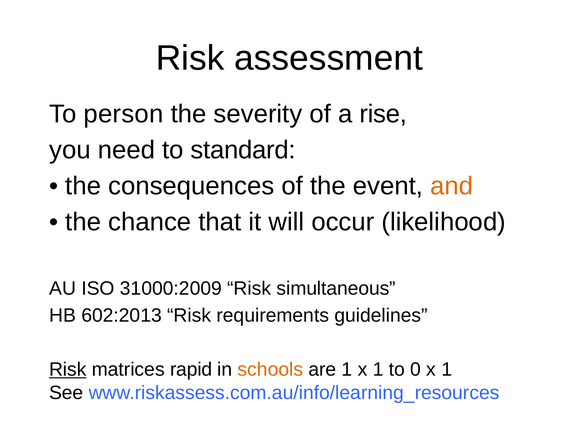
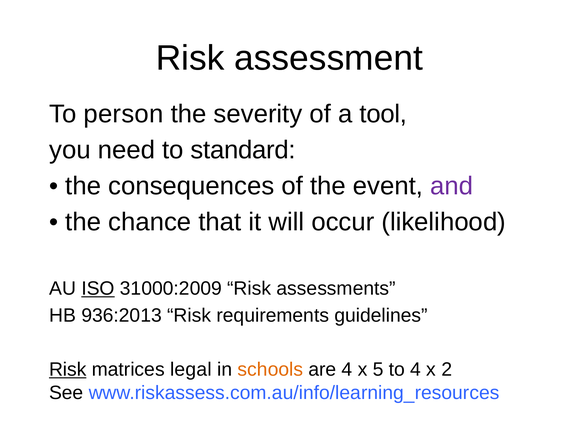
rise: rise -> tool (383, 114)
and colour: orange -> purple (452, 186)
ISO underline: none -> present (98, 289)
simultaneous: simultaneous -> assessments (336, 289)
602:2013: 602:2013 -> 936:2013 (122, 316)
rapid: rapid -> legal (191, 370)
are 1: 1 -> 4 (347, 370)
1: 1 -> 5 (378, 370)
to 0: 0 -> 4 (416, 370)
1: 1 -> 2 (447, 370)
